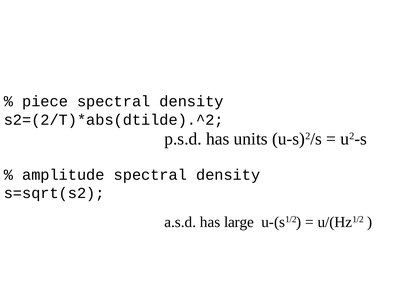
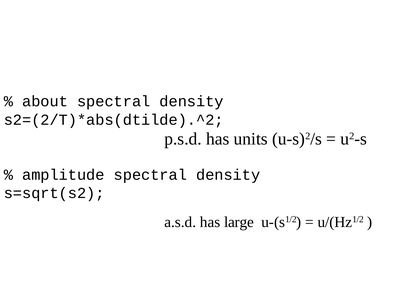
piece: piece -> about (45, 101)
